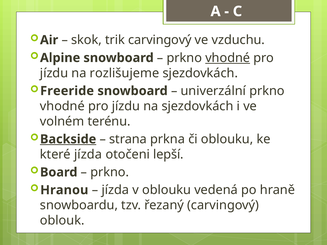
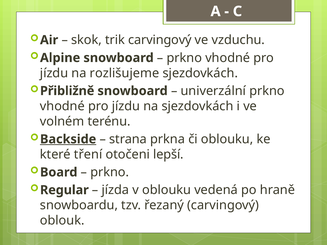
vhodné underline: present -> none (228, 58)
Freeride: Freeride -> Přibližně (67, 91)
které jízda: jízda -> tření (88, 155)
Hranou: Hranou -> Regular (64, 190)
